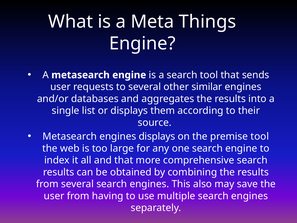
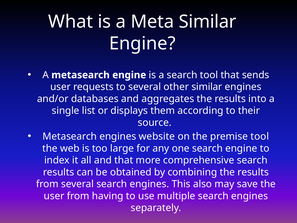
Meta Things: Things -> Similar (208, 22)
engines displays: displays -> website (157, 136)
